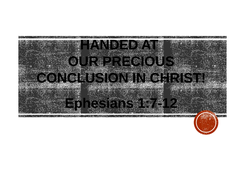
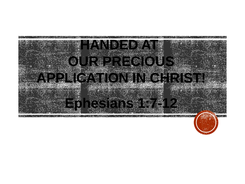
CONCLUSION: CONCLUSION -> APPLICATION (83, 78)
